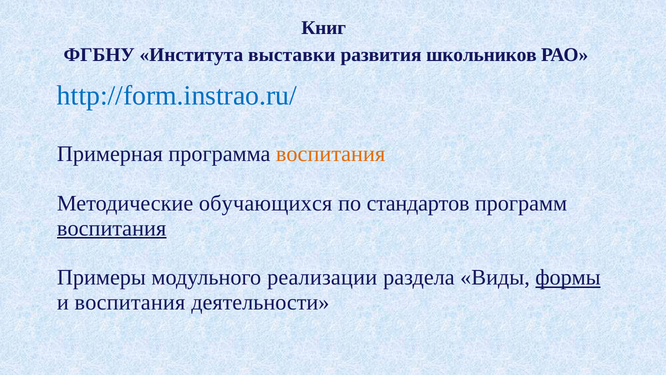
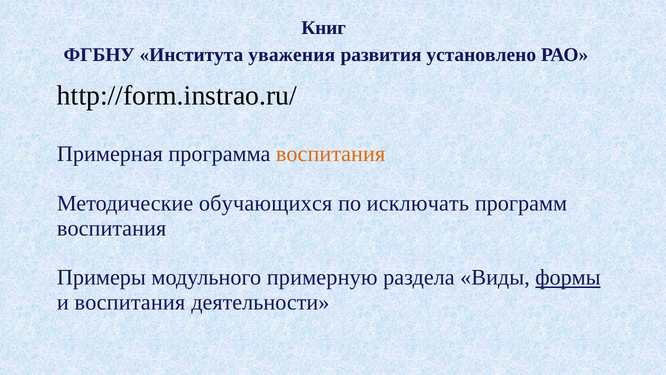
выставки: выставки -> уважения (292, 55)
школьников: школьников -> установлено (481, 55)
http://form.instrao.ru/ colour: blue -> black (177, 96)
стандартов: стандартов -> исключать (418, 203)
воспитания underline: present -> none (112, 228)
реализации: реализации -> примерную (322, 277)
